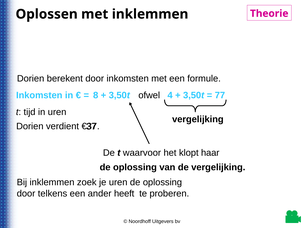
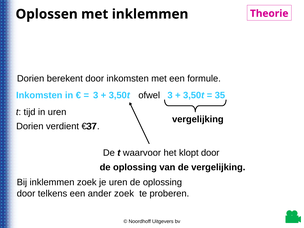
8: 8 -> 3 (96, 95)
ofwel 4: 4 -> 3 (170, 95)
77: 77 -> 35 (220, 95)
klopt haar: haar -> door (210, 153)
ander heeft: heeft -> zoek (124, 193)
